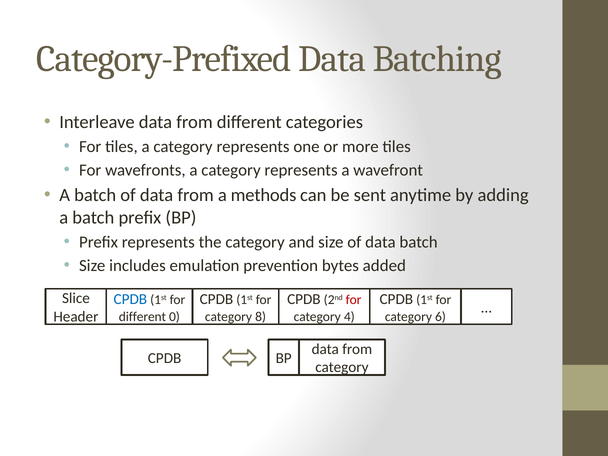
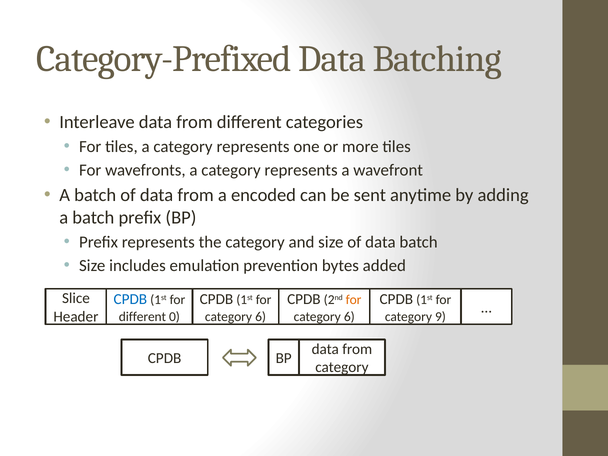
methods: methods -> encoded (263, 195)
for colour: red -> orange (354, 300)
8: 8 -> 6 (261, 317)
4: 4 -> 6 (349, 317)
6: 6 -> 9 (441, 317)
